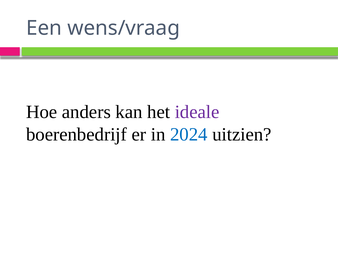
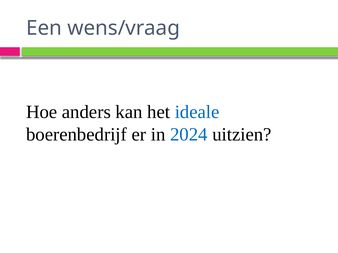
ideale colour: purple -> blue (197, 112)
